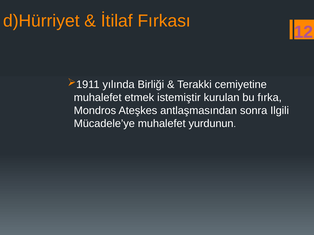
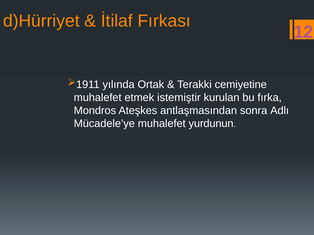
Birliği: Birliği -> Ortak (151, 85)
Ilgili: Ilgili -> Adlı (280, 111)
